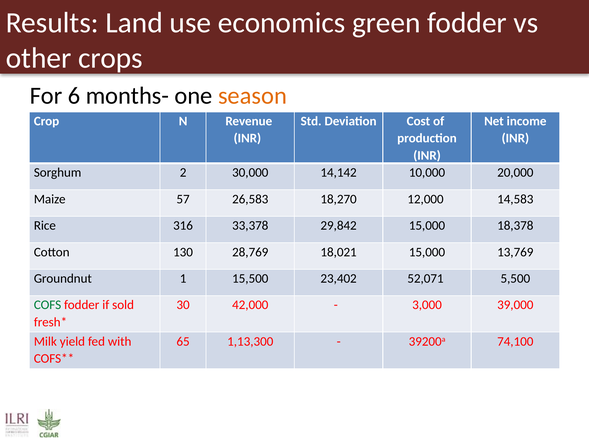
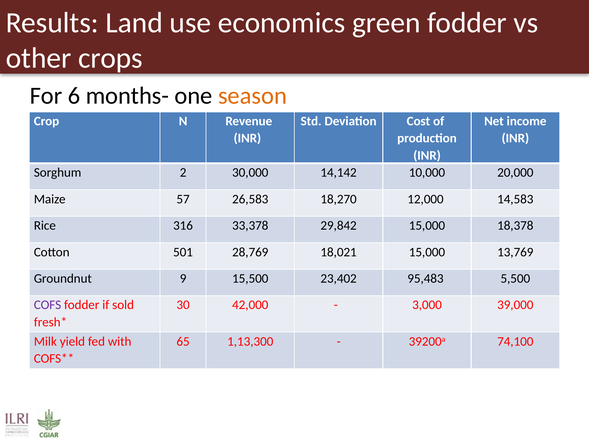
130: 130 -> 501 (183, 252)
1: 1 -> 9 (183, 278)
52,071: 52,071 -> 95,483 (425, 278)
COFS colour: green -> purple (48, 305)
